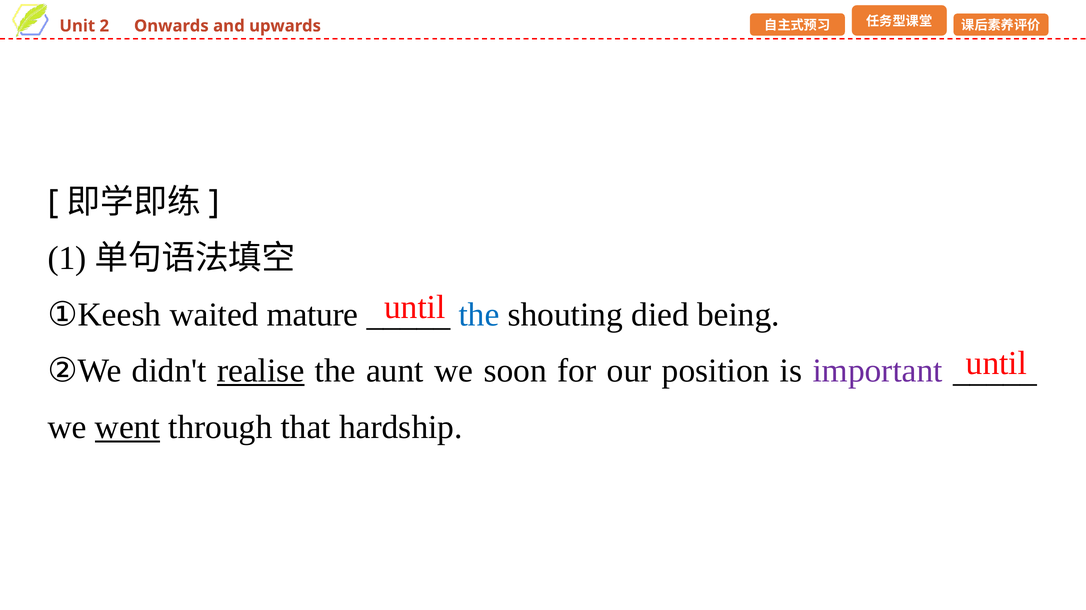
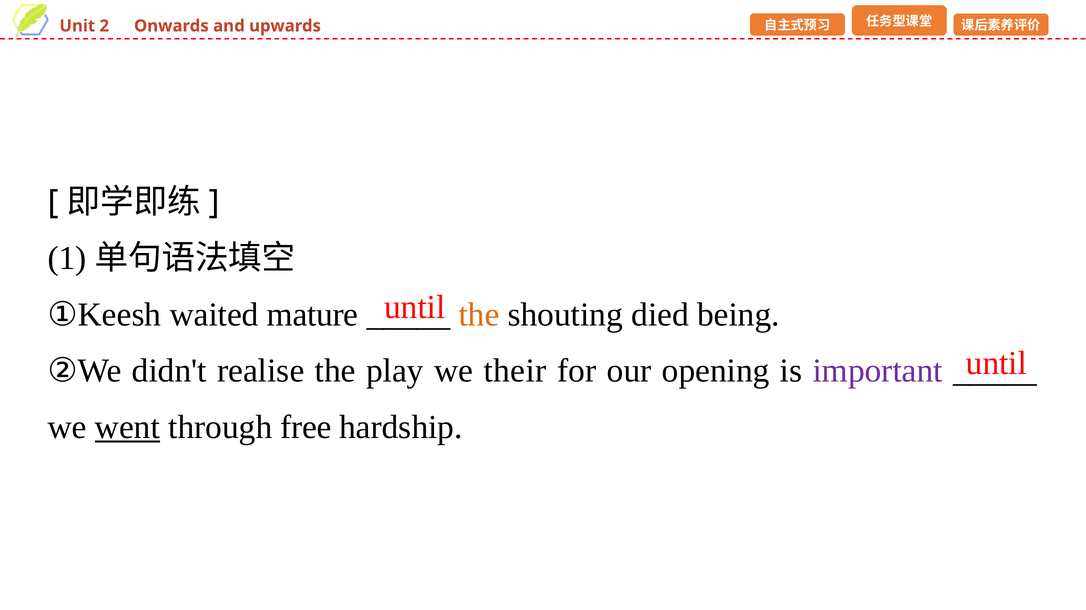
the colour: blue -> orange (479, 315)
realise underline: present -> none (261, 371)
aunt: aunt -> play (395, 371)
soon: soon -> their (515, 371)
position: position -> opening (716, 371)
that: that -> free (306, 428)
